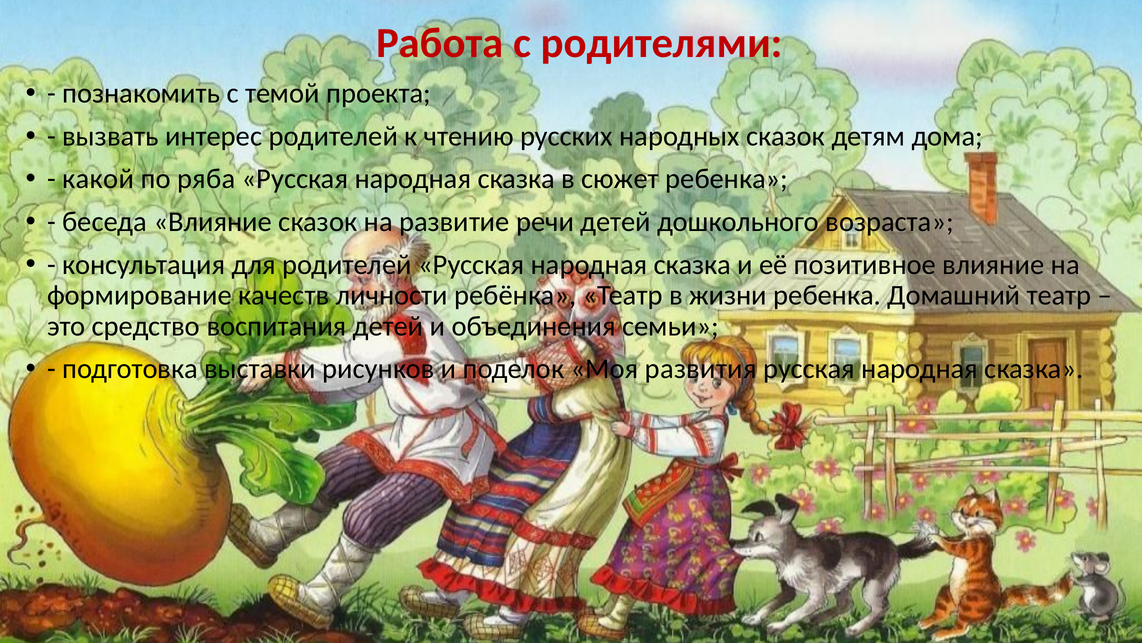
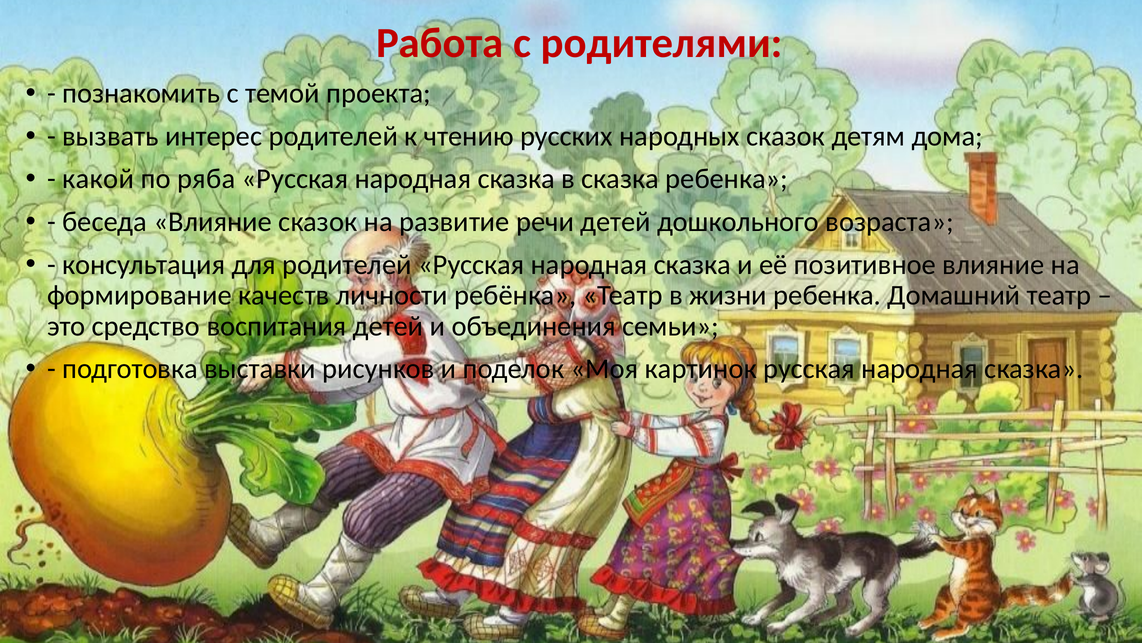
в сюжет: сюжет -> сказка (620, 179)
развития: развития -> картинок (701, 369)
